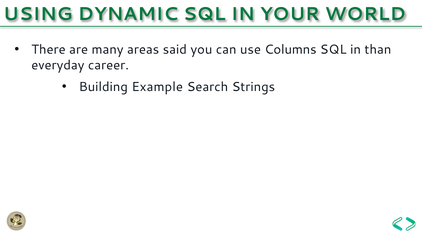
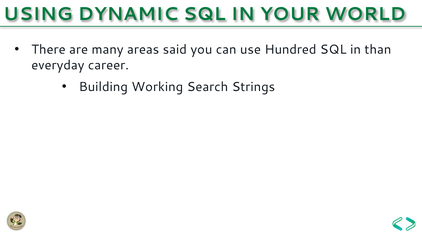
Columns: Columns -> Hundred (290, 50)
Example: Example -> Working (157, 87)
